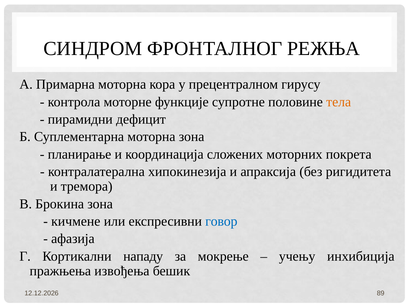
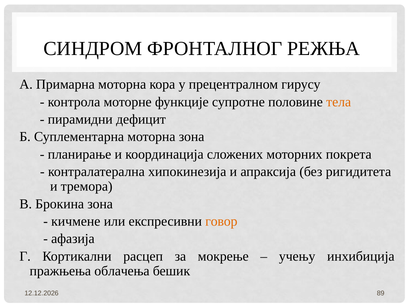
говор colour: blue -> orange (221, 221)
нападу: нападу -> расцеп (143, 256)
извођења: извођења -> облачења (122, 271)
